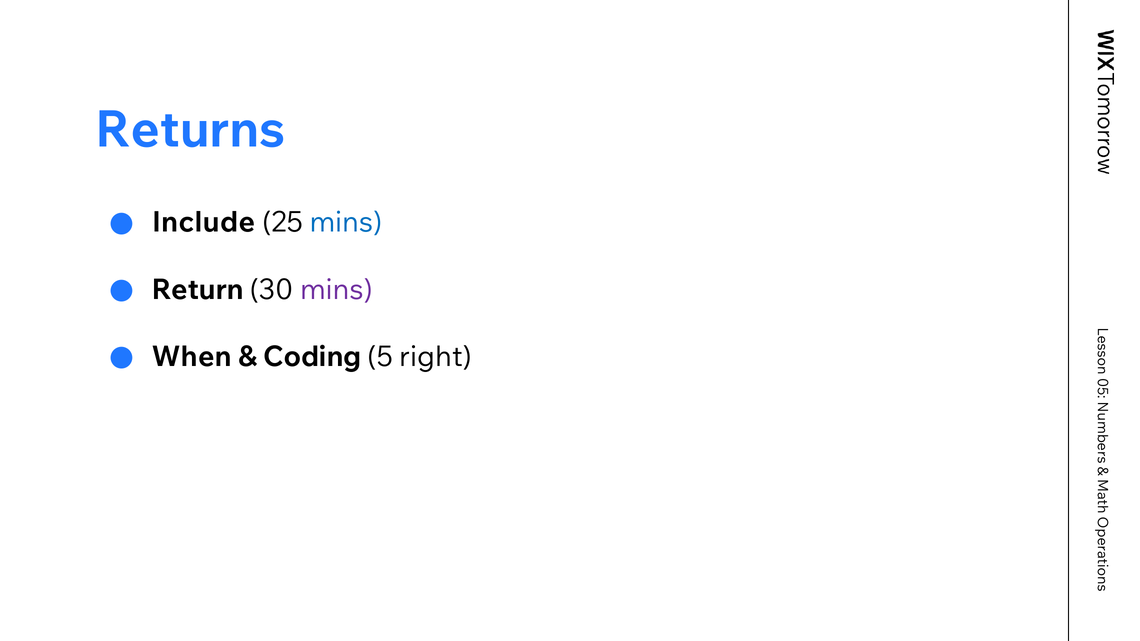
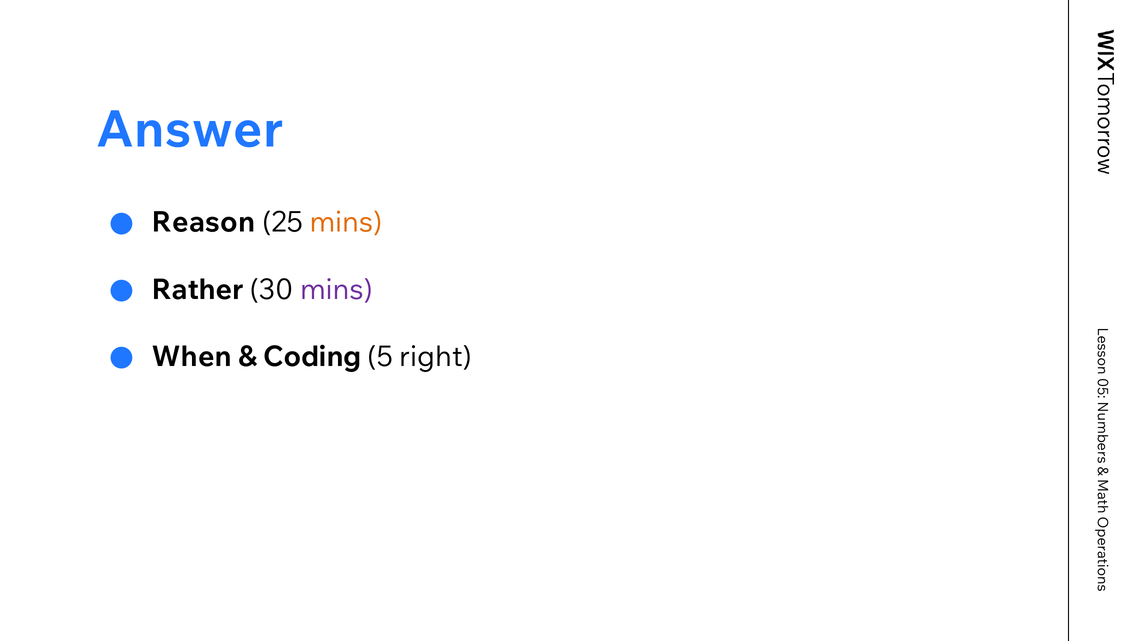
Returns: Returns -> Answer (190, 130)
Include: Include -> Reason (204, 223)
mins colour: blue -> orange (346, 223)
Return: Return -> Rather (198, 290)
